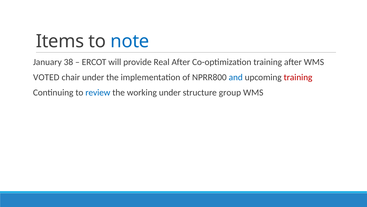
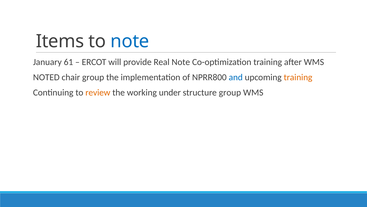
38: 38 -> 61 (68, 62)
Real After: After -> Note (181, 62)
VOTED: VOTED -> NOTED (46, 77)
chair under: under -> group (93, 77)
training colour: red -> orange (298, 77)
review colour: blue -> orange (98, 92)
